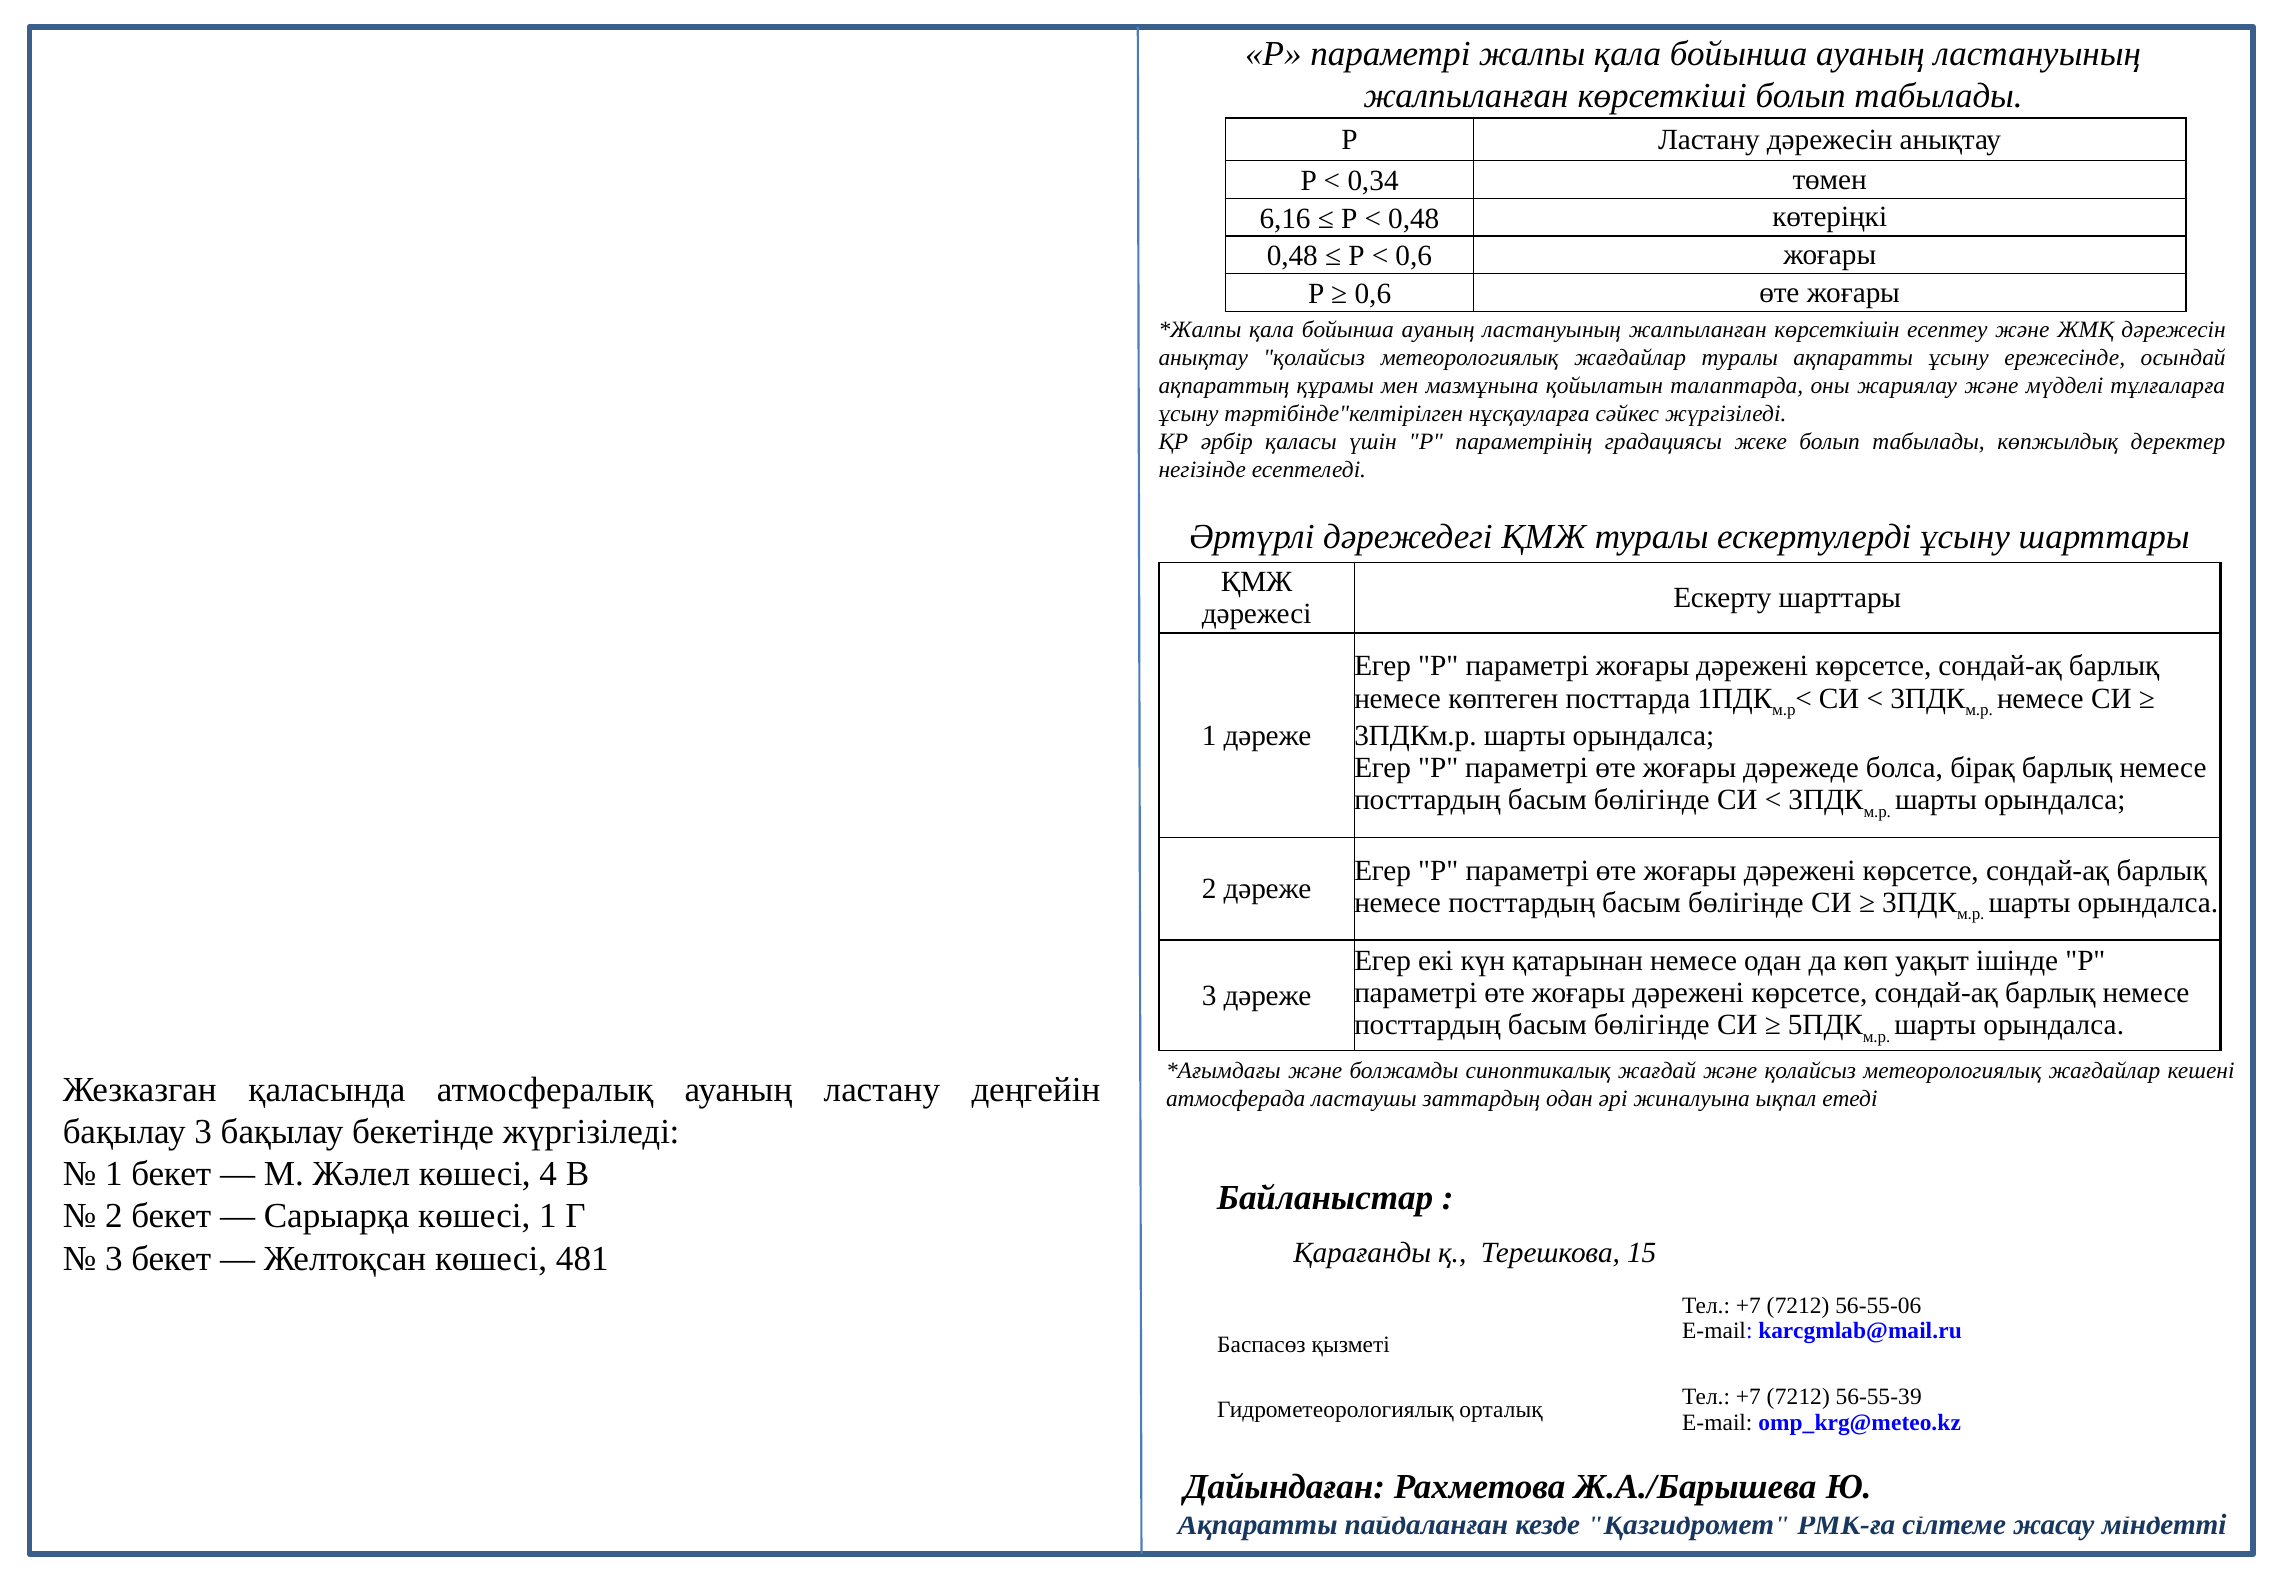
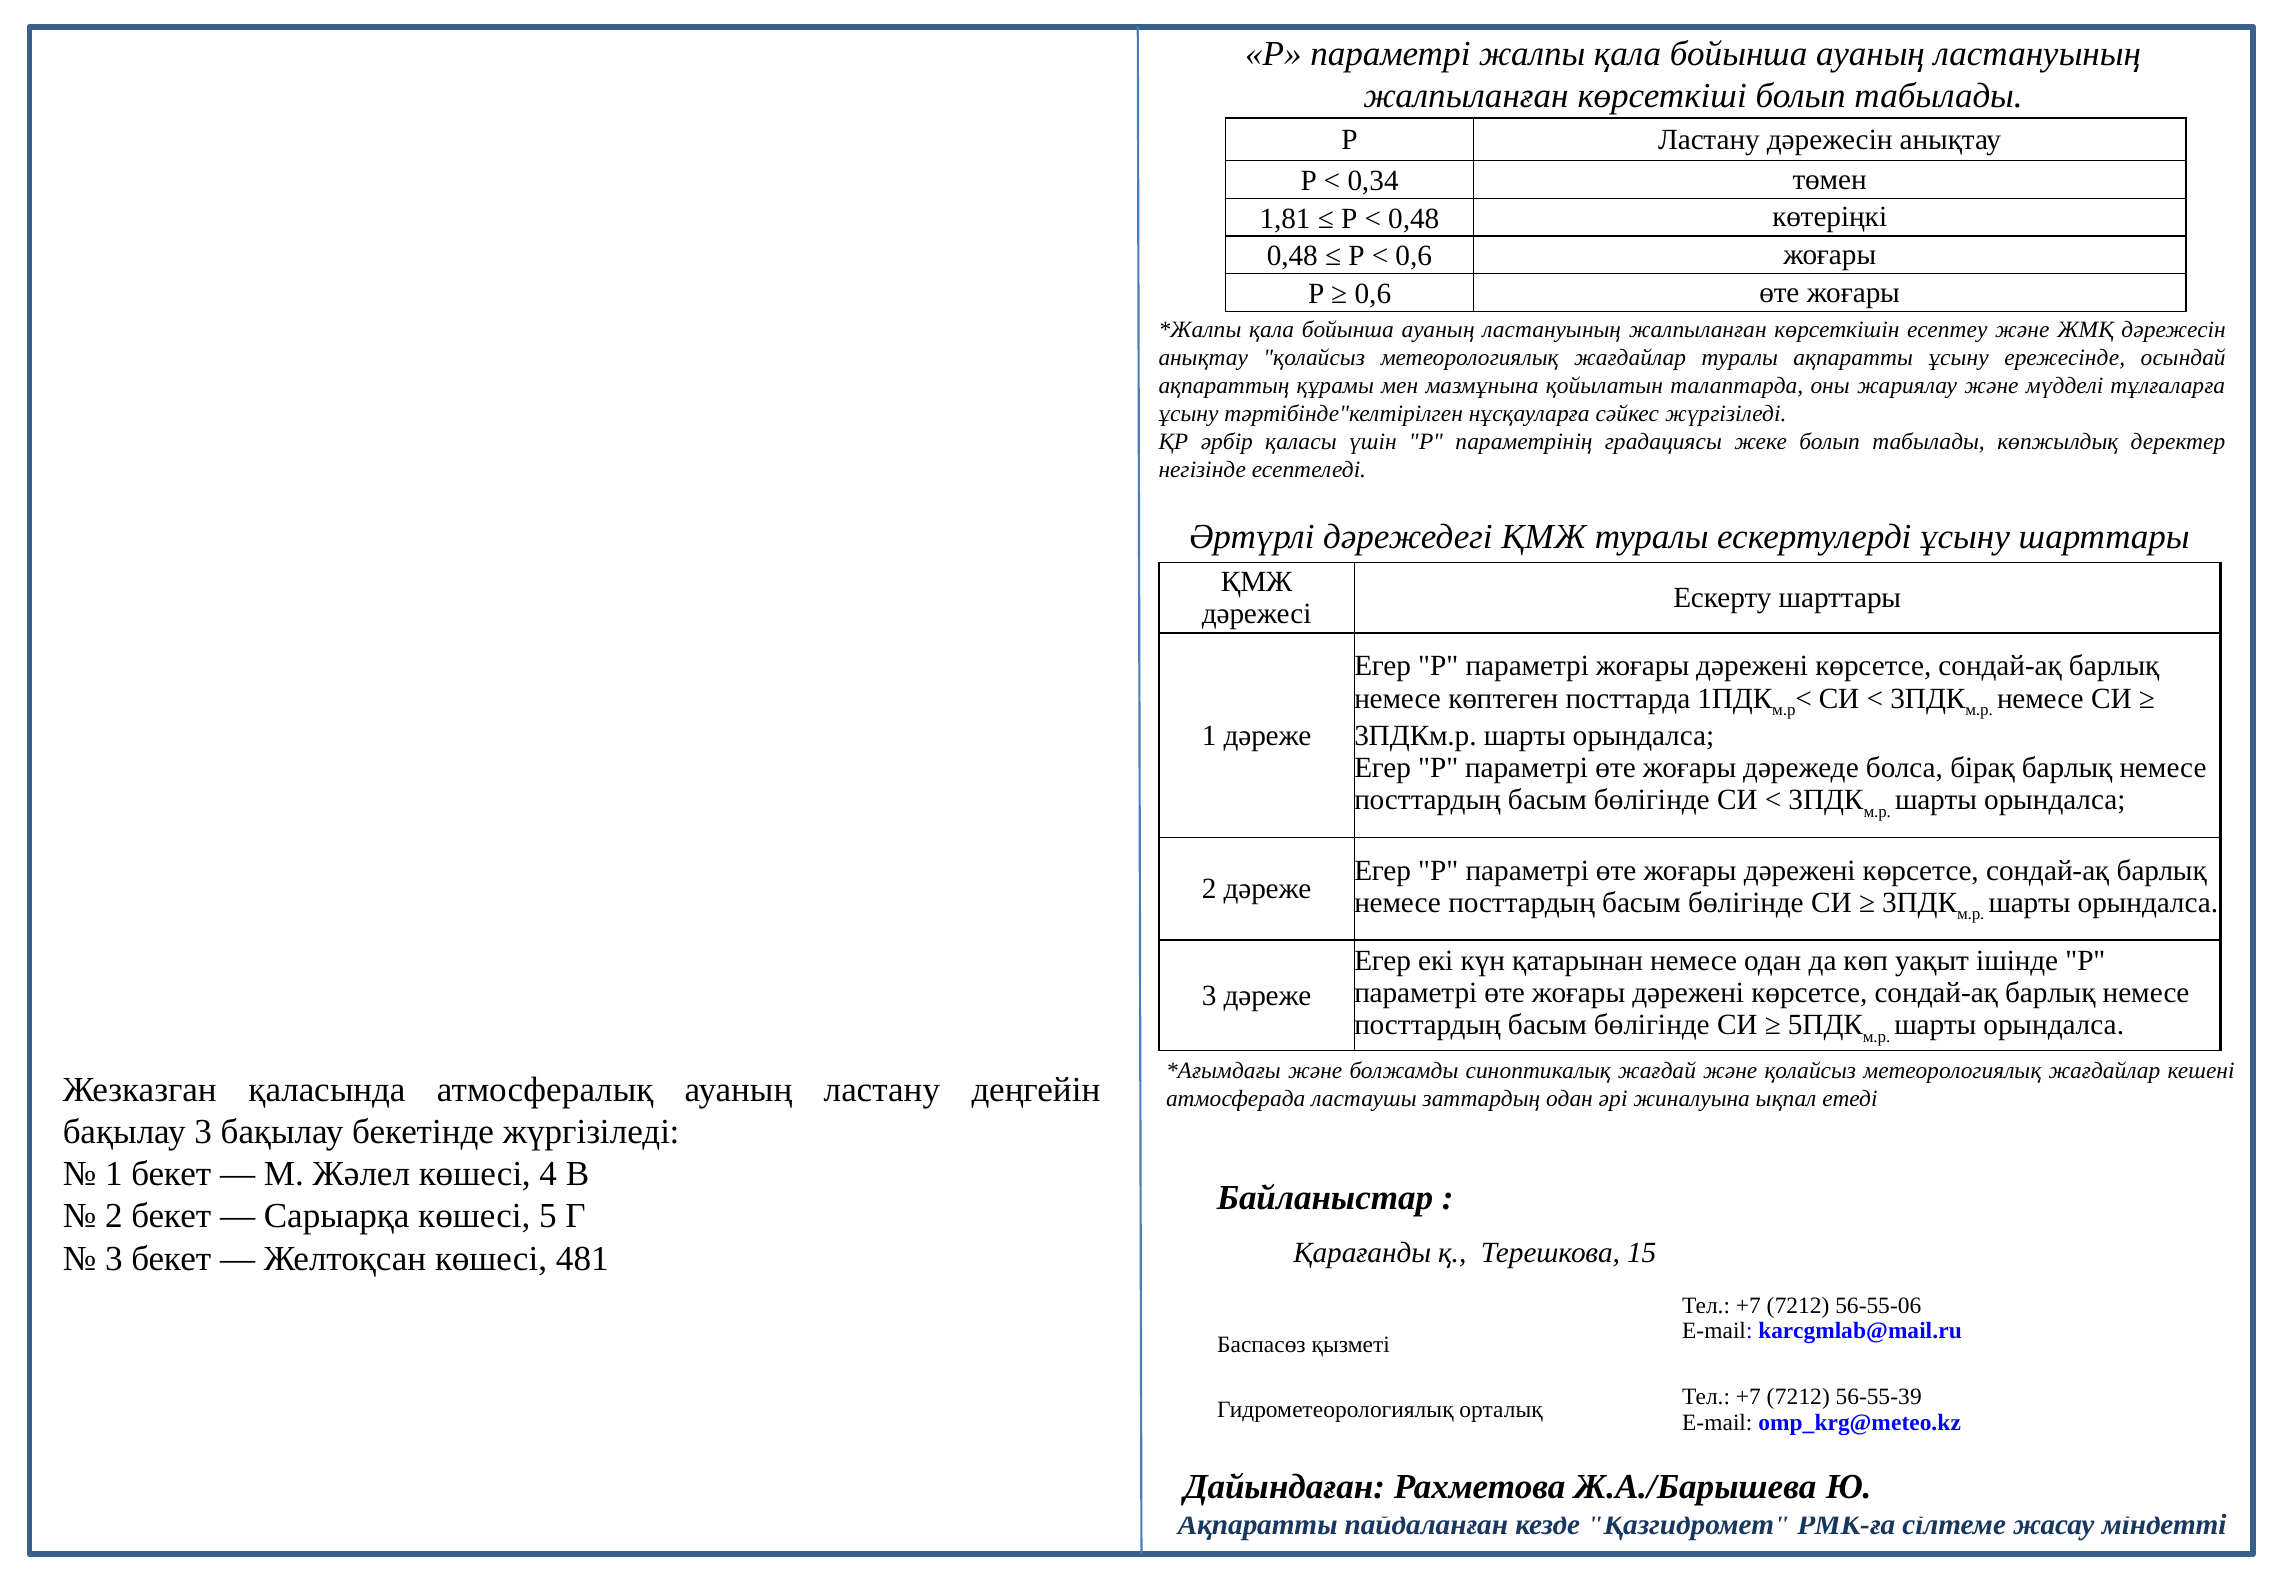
6,16: 6,16 -> 1,81 (1285, 218)
көшесі 1: 1 -> 5 (548, 1216)
